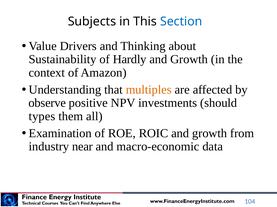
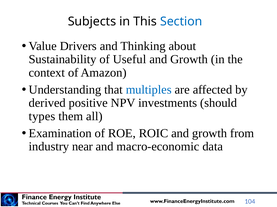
Hardly: Hardly -> Useful (130, 60)
multiples colour: orange -> blue (149, 90)
observe: observe -> derived (47, 103)
